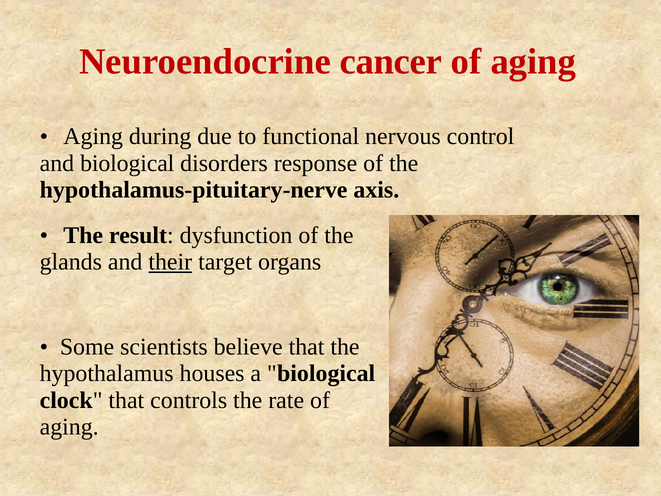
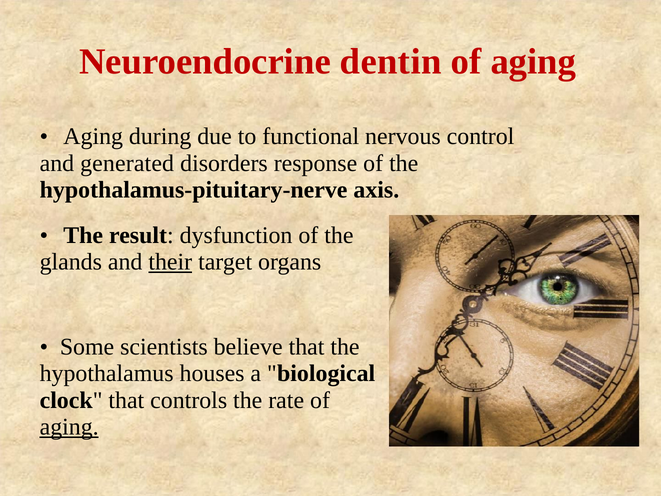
cancer: cancer -> dentin (391, 62)
and biological: biological -> generated (127, 163)
aging underline: none -> present (69, 427)
